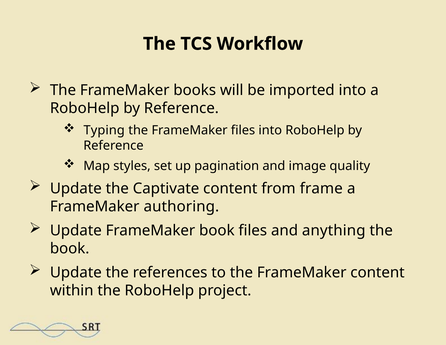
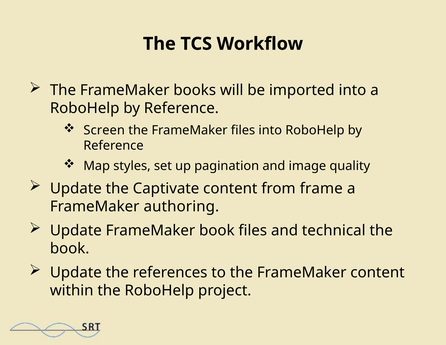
Typing: Typing -> Screen (104, 130)
anything: anything -> technical (334, 230)
